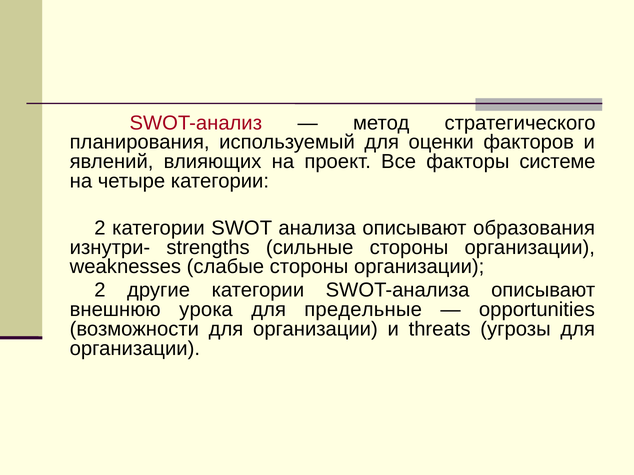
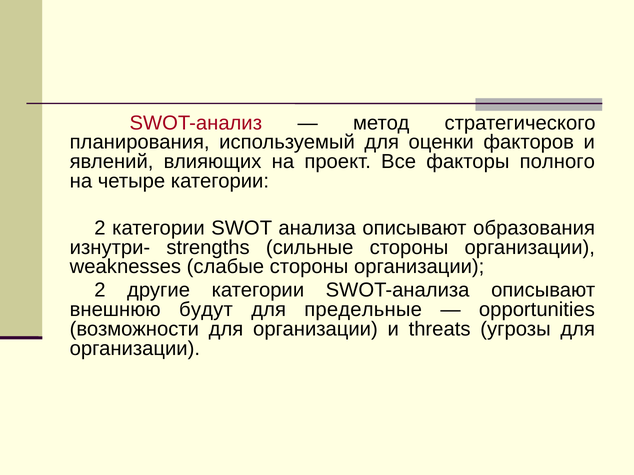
системе: системе -> полного (557, 162)
урока: урока -> будут (206, 310)
